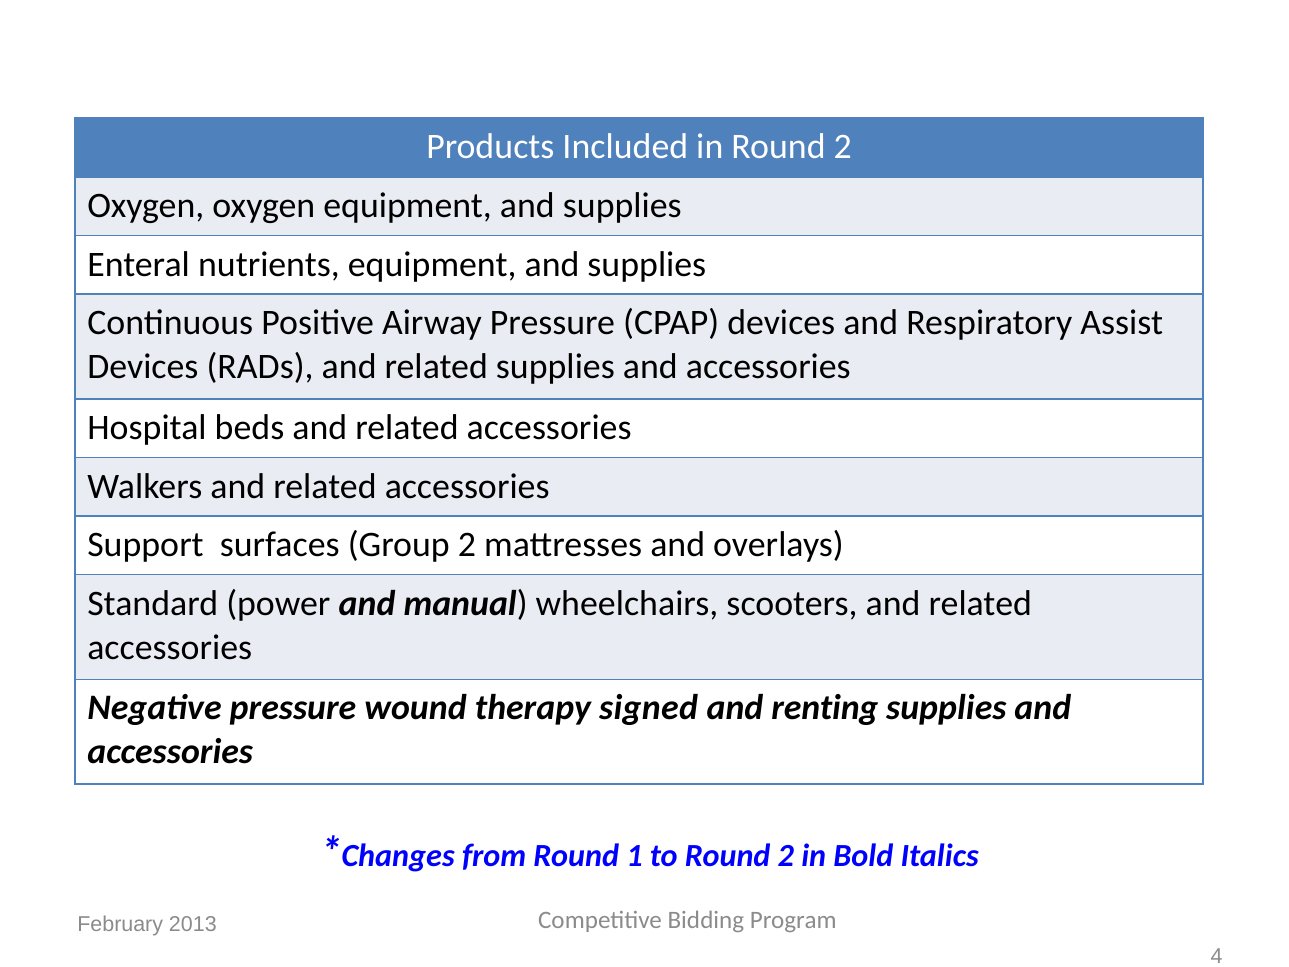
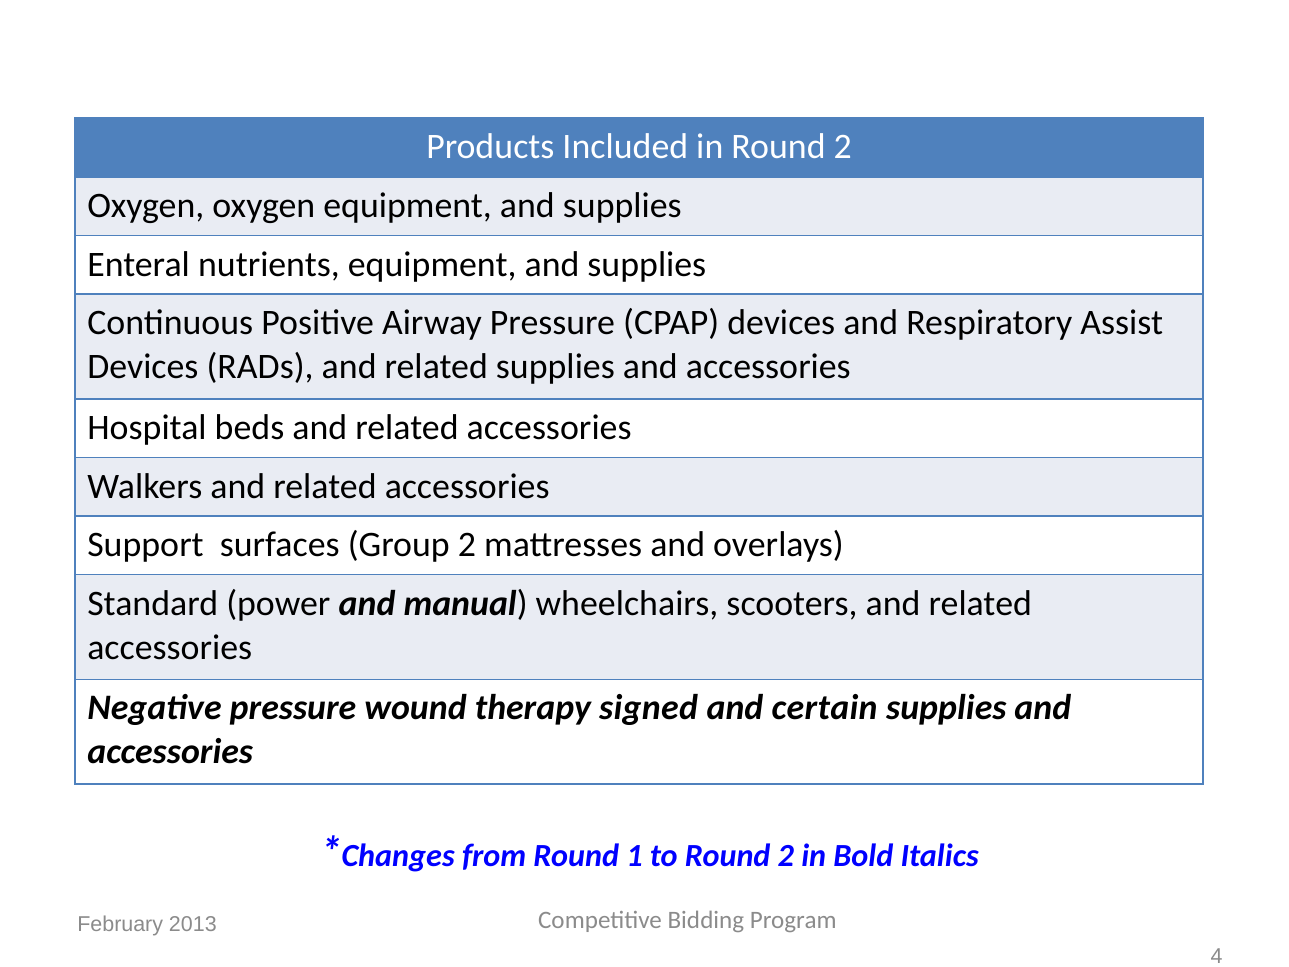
renting: renting -> certain (825, 708)
